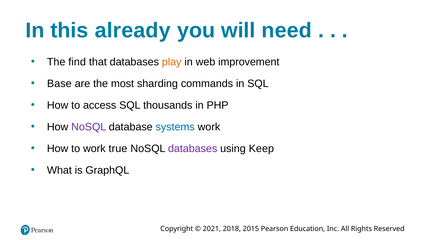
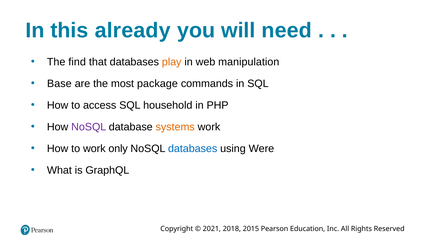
improvement: improvement -> manipulation (249, 62)
sharding: sharding -> package (157, 84)
thousands: thousands -> household (168, 105)
systems colour: blue -> orange (175, 127)
true: true -> only (118, 149)
databases colour: purple -> blue (193, 149)
Keep: Keep -> Were (261, 149)
